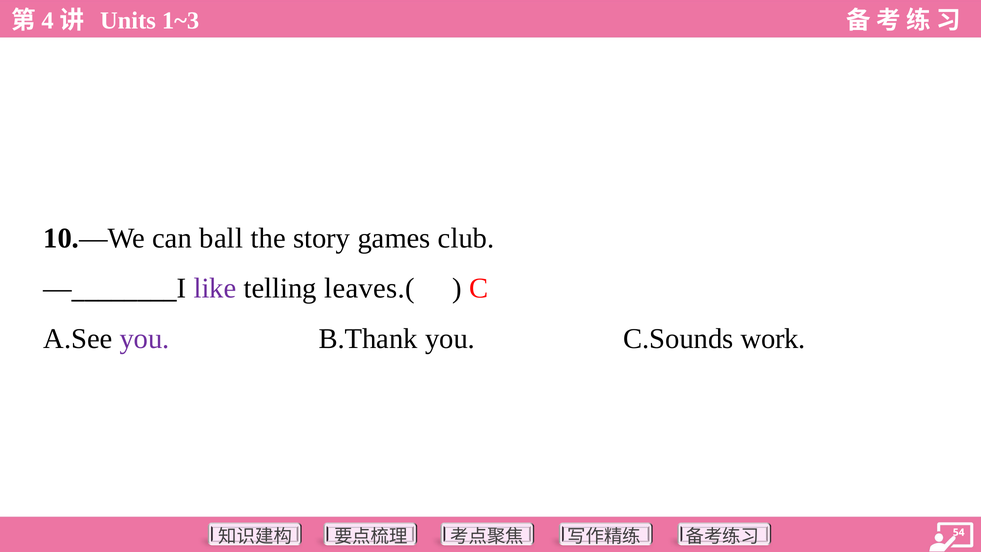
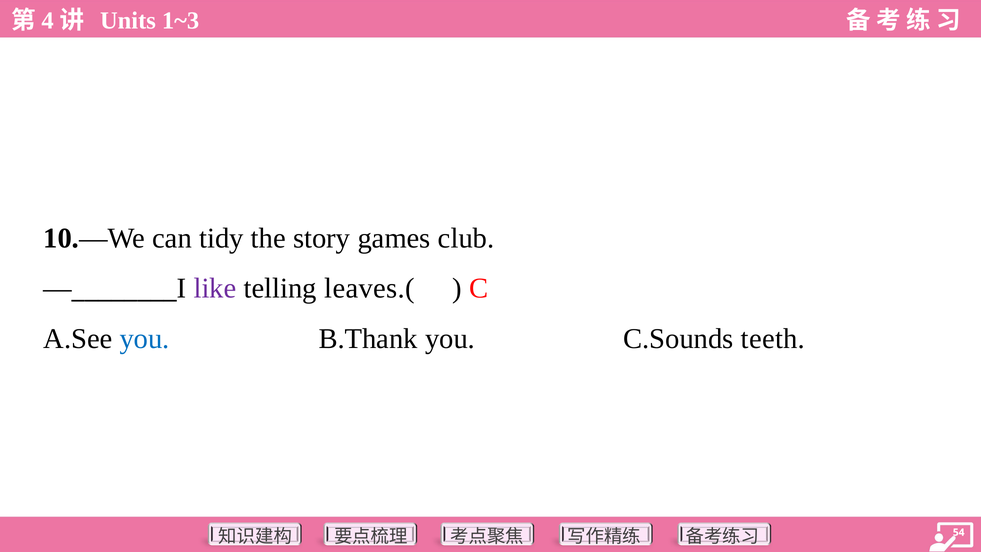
ball: ball -> tidy (221, 238)
you colour: purple -> blue (145, 339)
work: work -> teeth (773, 339)
